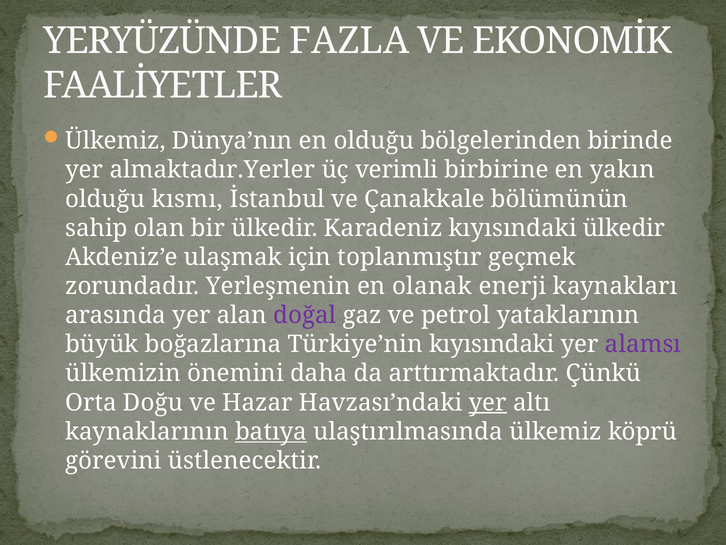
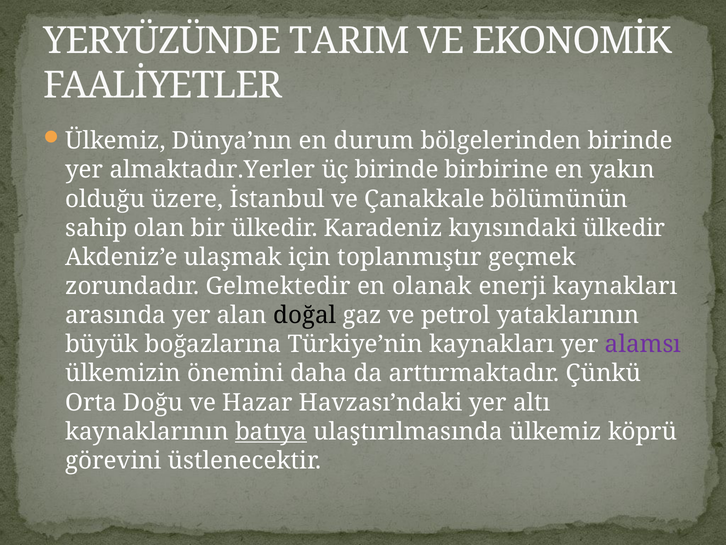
FAZLA: FAZLA -> TARIM (350, 41)
en olduğu: olduğu -> durum (374, 141)
üç verimli: verimli -> birinde (397, 170)
kısmı: kısmı -> üzere (187, 199)
Yerleşmenin: Yerleşmenin -> Gelmektedir (278, 286)
doğal colour: purple -> black (305, 315)
Türkiye’nin kıyısındaki: kıyısındaki -> kaynakları (492, 344)
yer underline: present -> none (488, 402)
